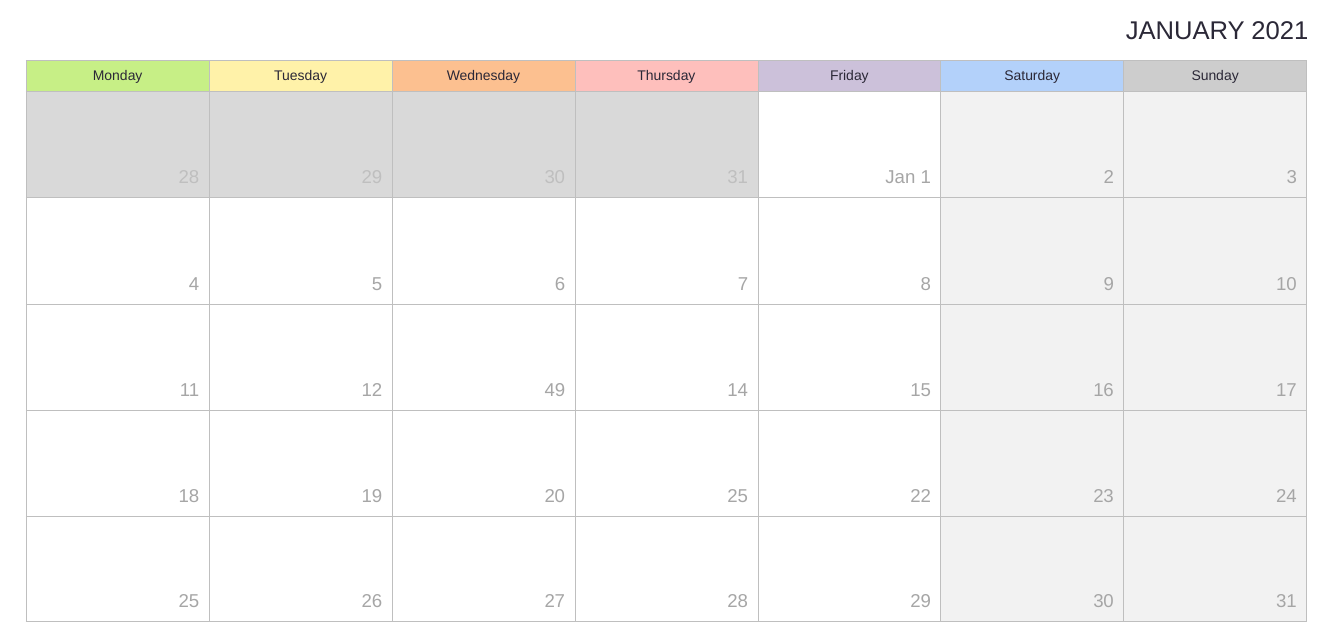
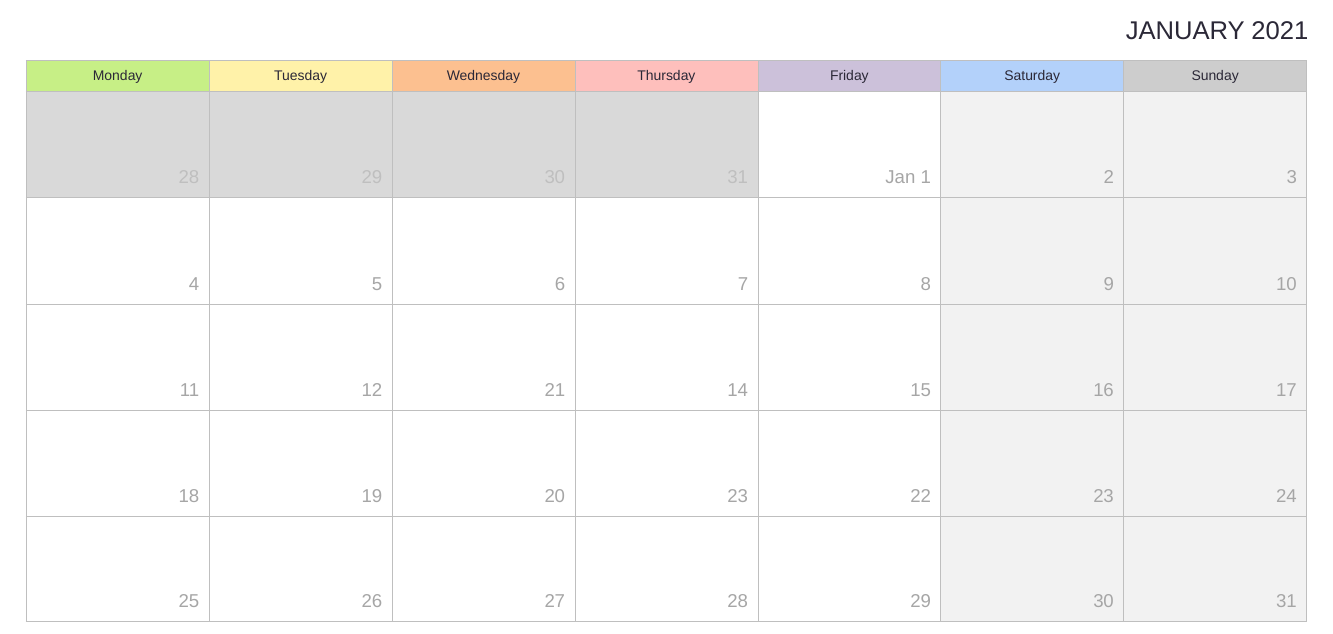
49: 49 -> 21 (555, 390)
20 25: 25 -> 23 (738, 496)
